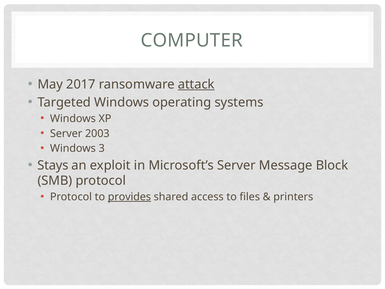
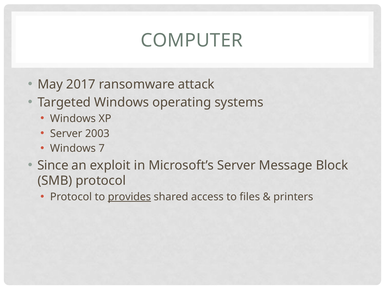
attack underline: present -> none (196, 84)
3: 3 -> 7 (102, 148)
Stays: Stays -> Since (53, 165)
